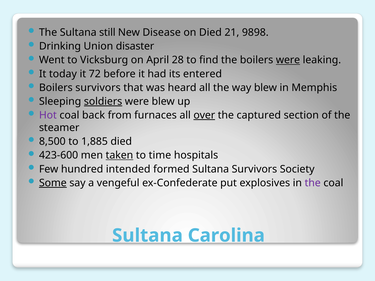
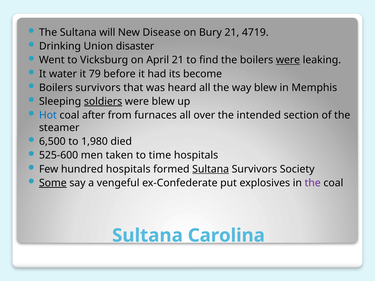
still: still -> will (107, 32)
on Died: Died -> Bury (210, 32)
9898: 9898 -> 4719 (255, 32)
April 28: 28 -> 21 (178, 60)
today: today -> water (63, 74)
72: 72 -> 79 (95, 74)
entered: entered -> become (203, 74)
Hot colour: purple -> blue (48, 115)
back: back -> after (94, 115)
over underline: present -> none (204, 115)
captured: captured -> intended (259, 115)
8,500: 8,500 -> 6,500 (52, 142)
1,885: 1,885 -> 1,980 (95, 142)
423-600: 423-600 -> 525-600 (59, 155)
taken underline: present -> none (119, 155)
hundred intended: intended -> hospitals (128, 169)
Sultana underline: none -> present (211, 169)
